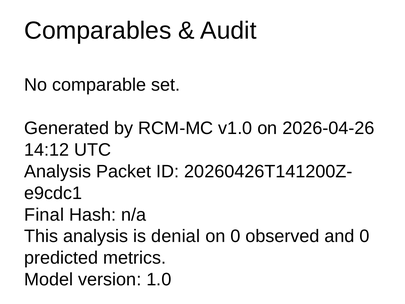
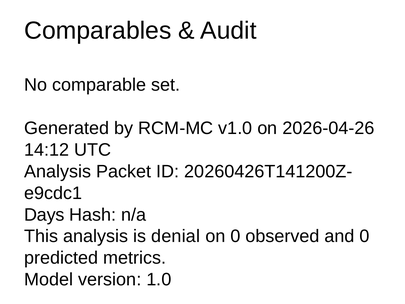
Final: Final -> Days (44, 215)
